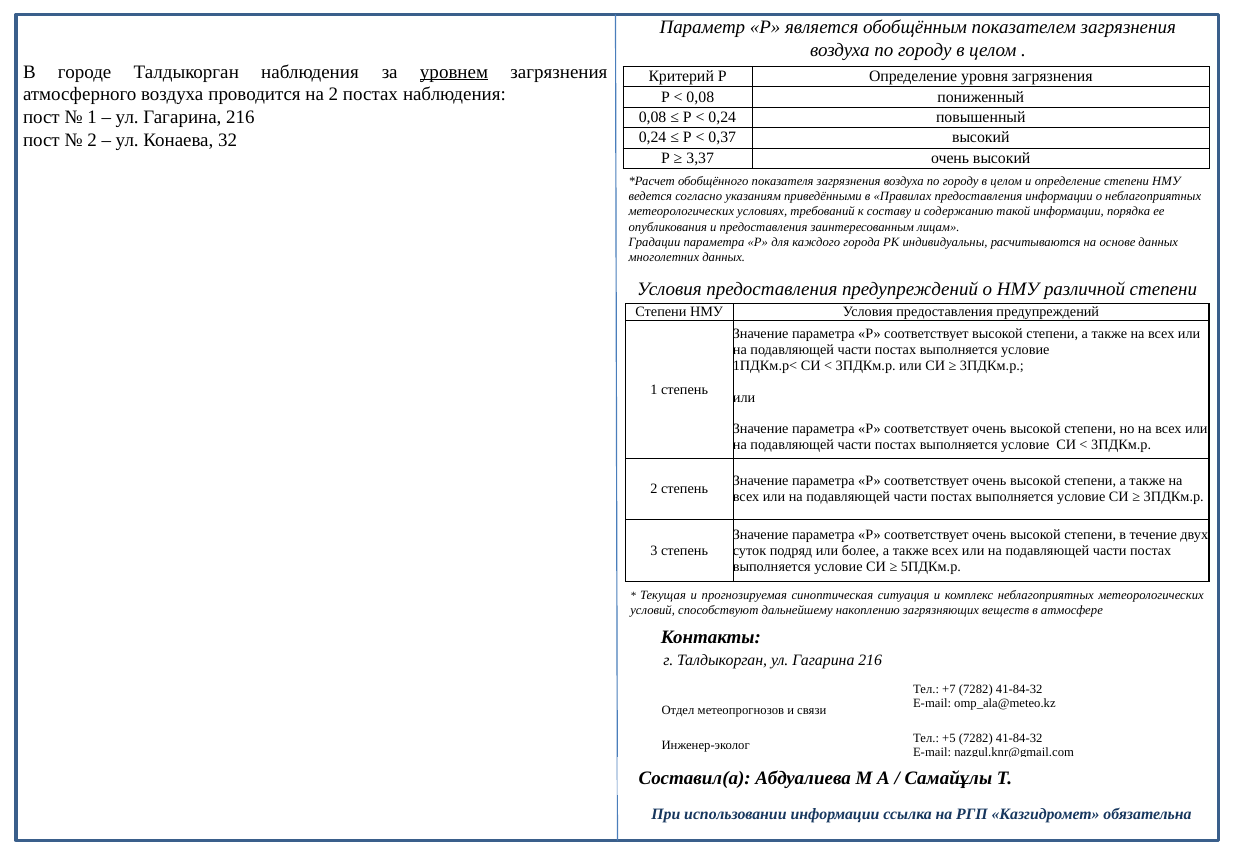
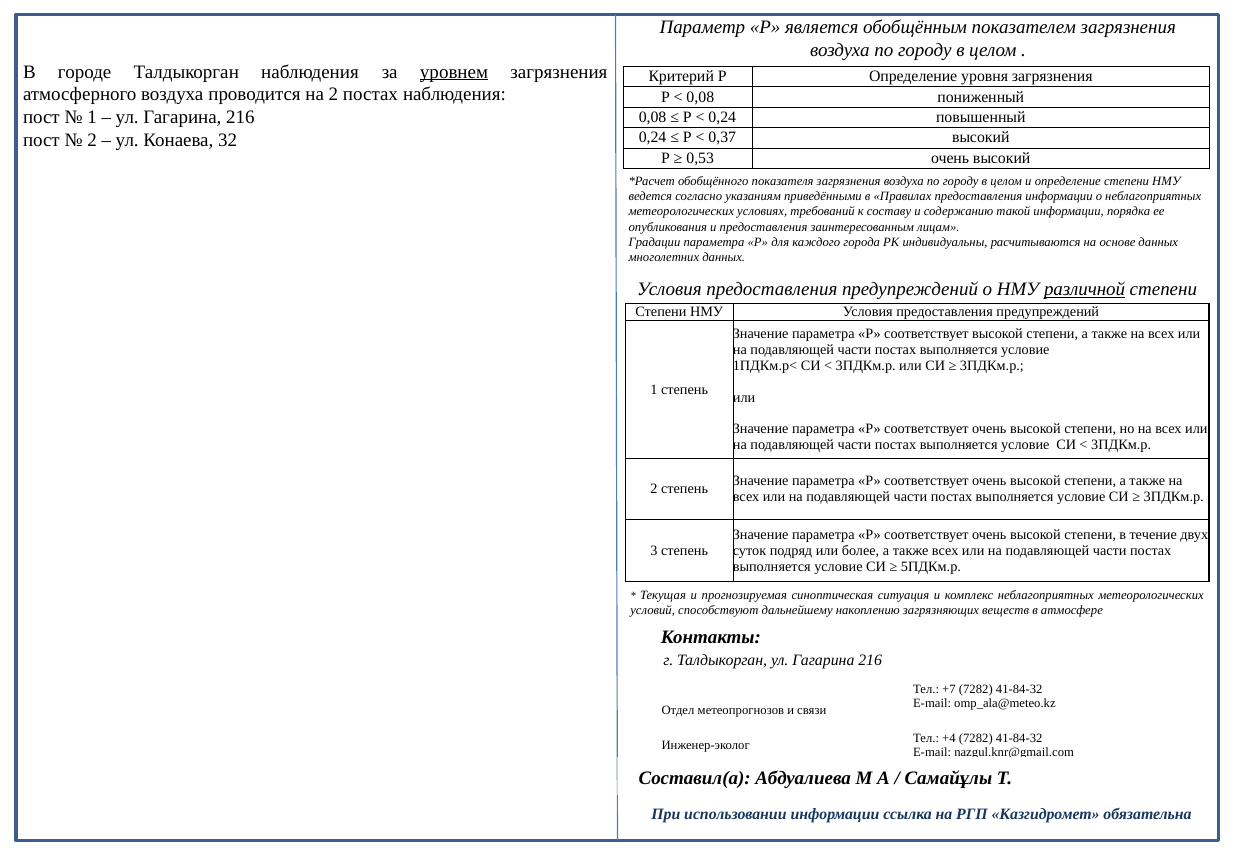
3,37: 3,37 -> 0,53 (700, 158)
различной underline: none -> present (1085, 289)
+5: +5 -> +4 (949, 739)
